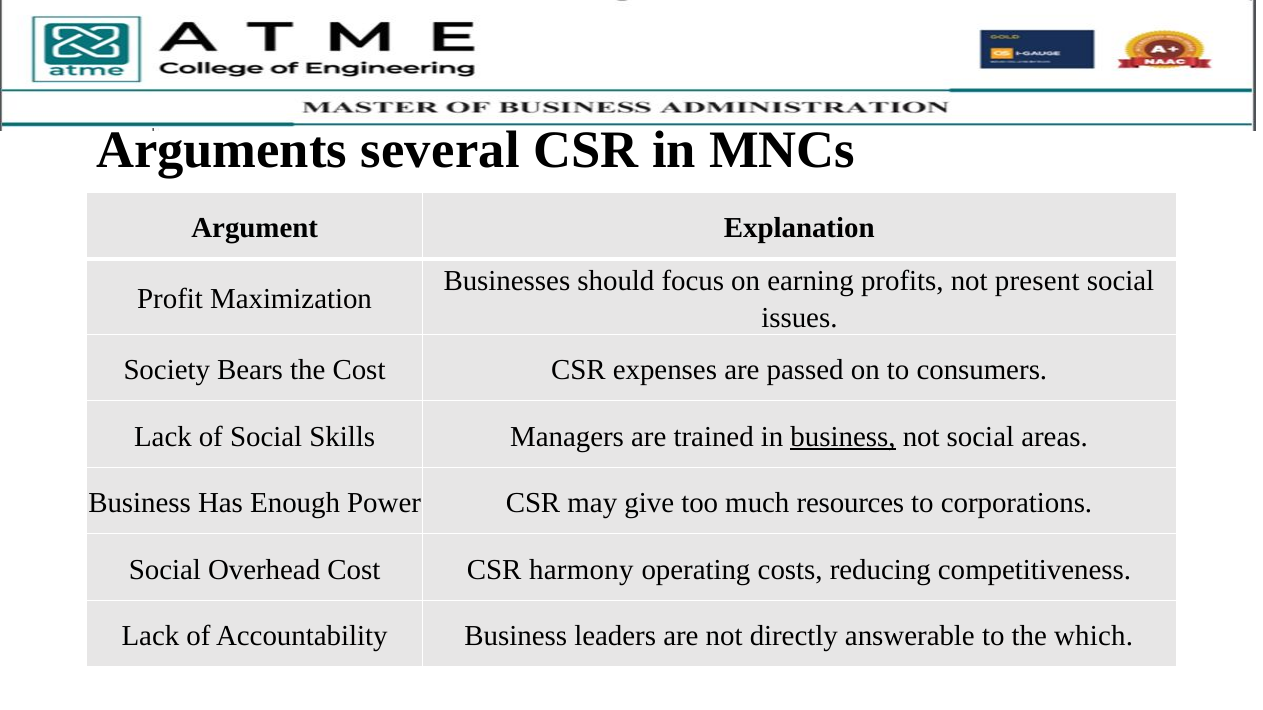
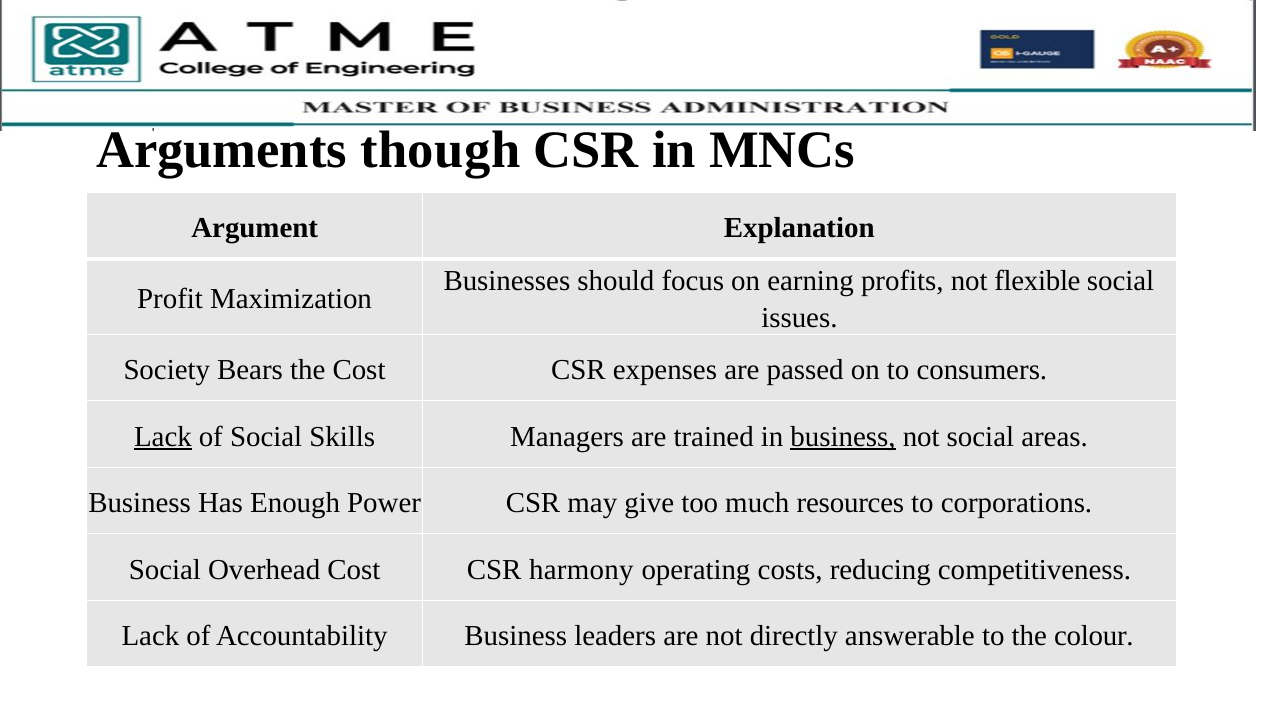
several: several -> though (440, 150)
present: present -> flexible (1037, 281)
Lack underline: none -> present (163, 437)
which: which -> colour (1094, 636)
